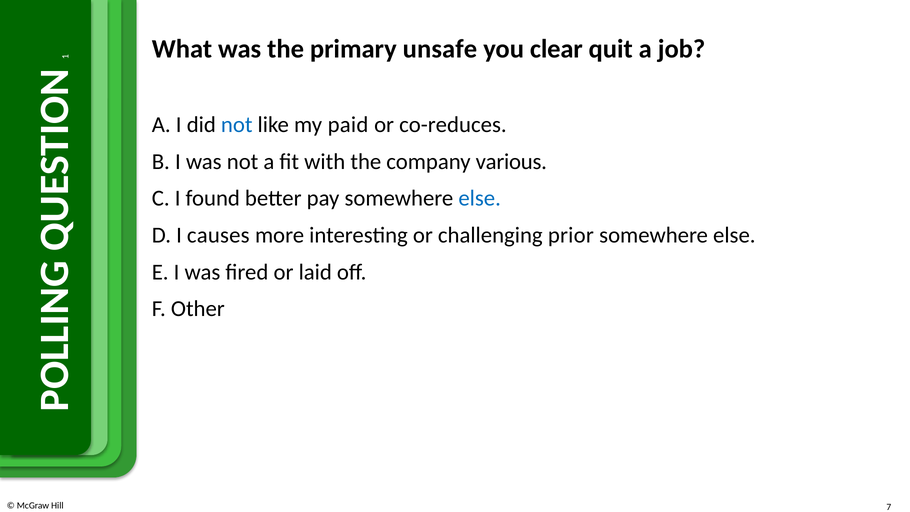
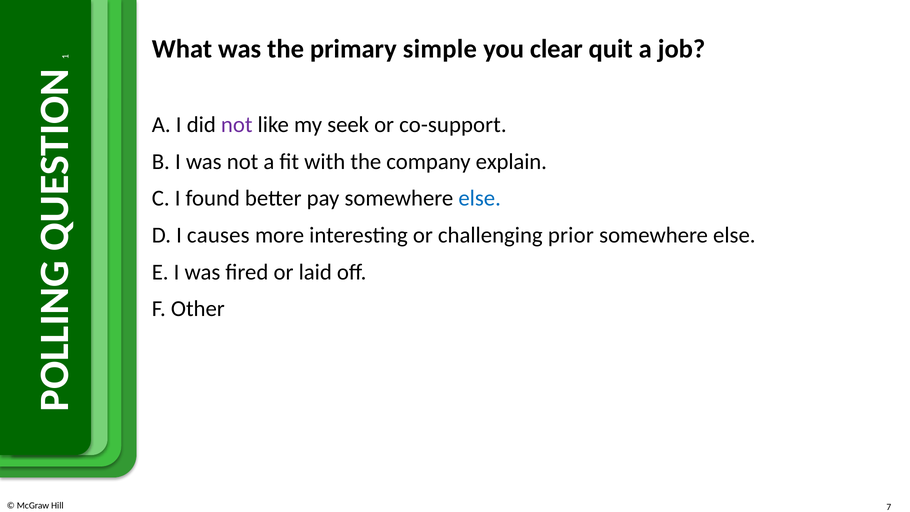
unsafe: unsafe -> simple (440, 49)
not colour: blue -> purple (237, 125)
paid: paid -> seek (348, 125)
co-reduces: co-reduces -> co-support (453, 125)
various: various -> explain (511, 162)
